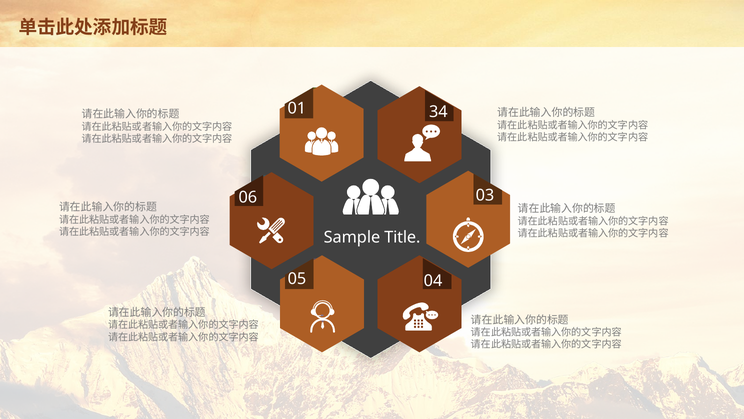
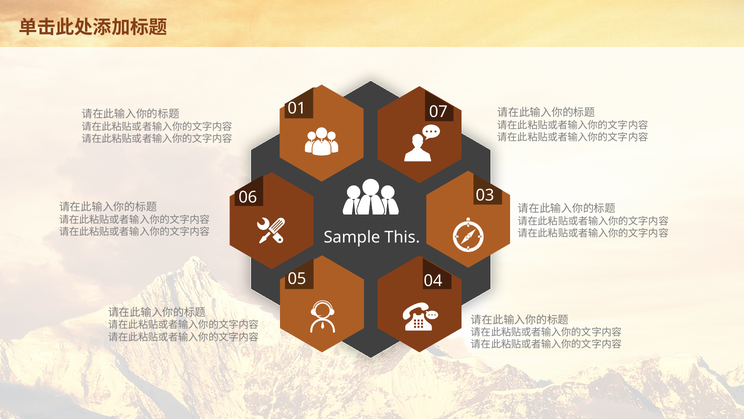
34: 34 -> 07 (438, 112)
Title: Title -> This (402, 237)
